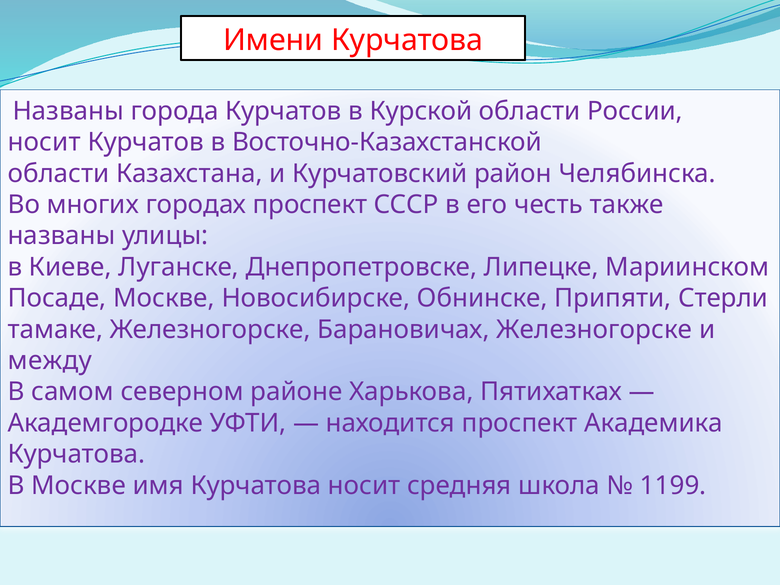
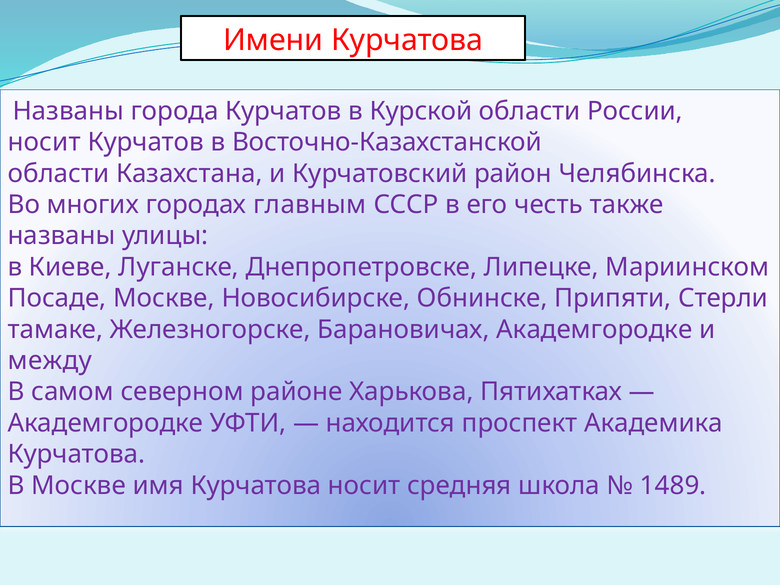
городах проспект: проспект -> главным (310, 205)
Барановичах Железногорске: Железногорске -> Академгородке (594, 329)
1199: 1199 -> 1489 (673, 485)
